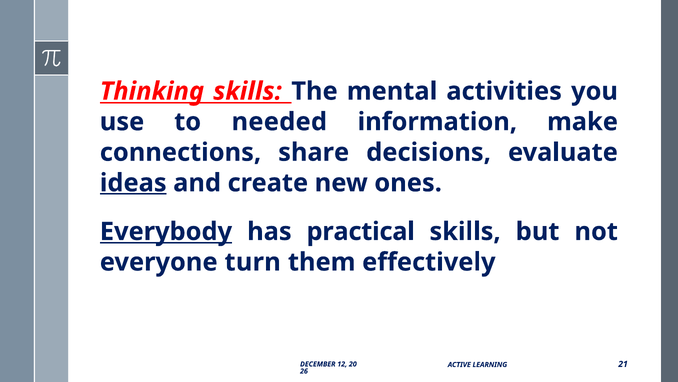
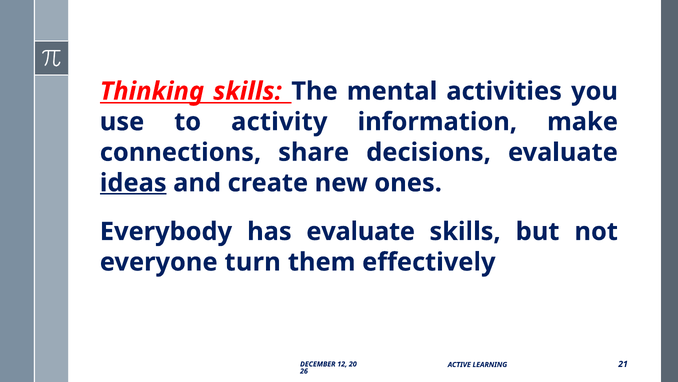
needed: needed -> activity (279, 122)
Everybody underline: present -> none (166, 231)
has practical: practical -> evaluate (361, 231)
